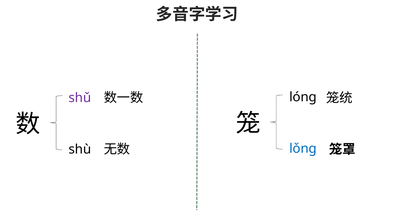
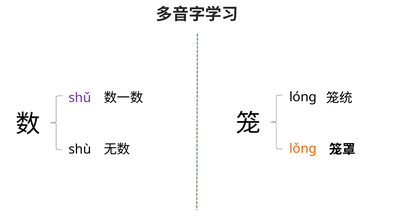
lǒng colour: blue -> orange (303, 149)
